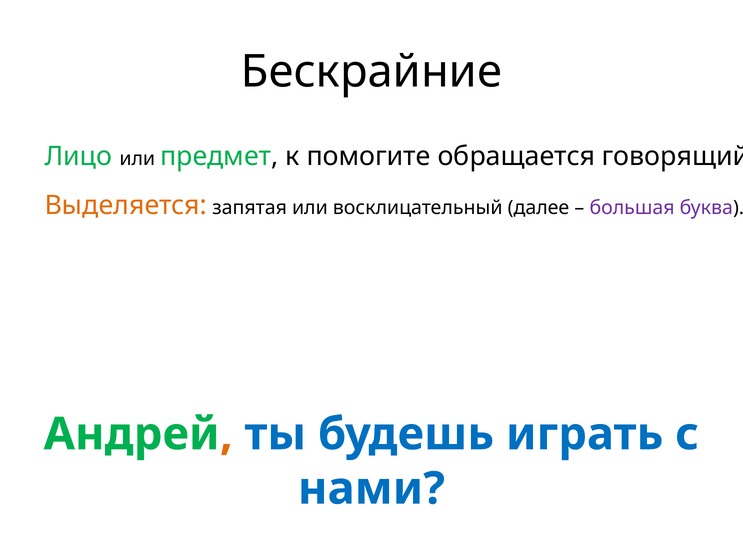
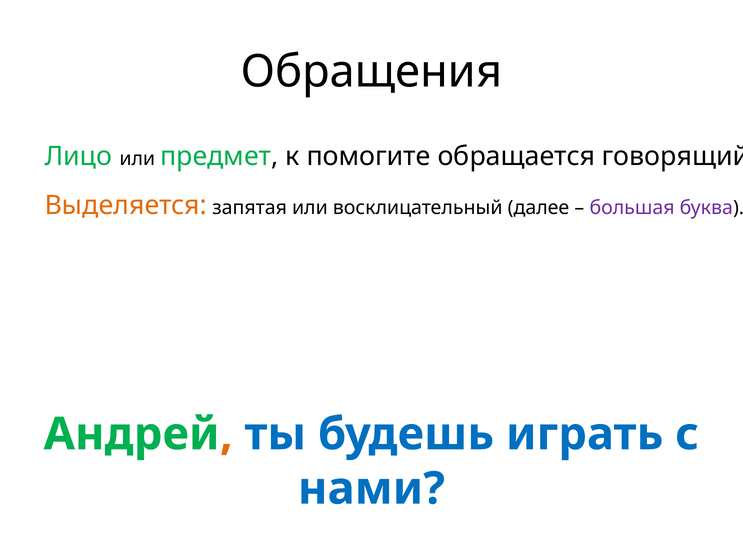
Бескрайние: Бескрайние -> Обращения (371, 72)
